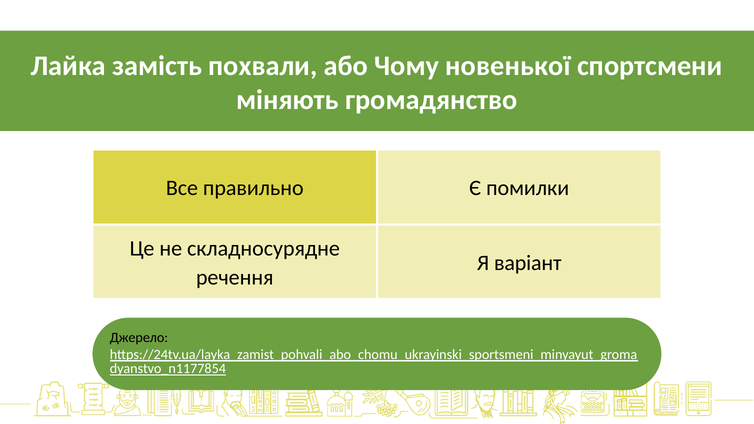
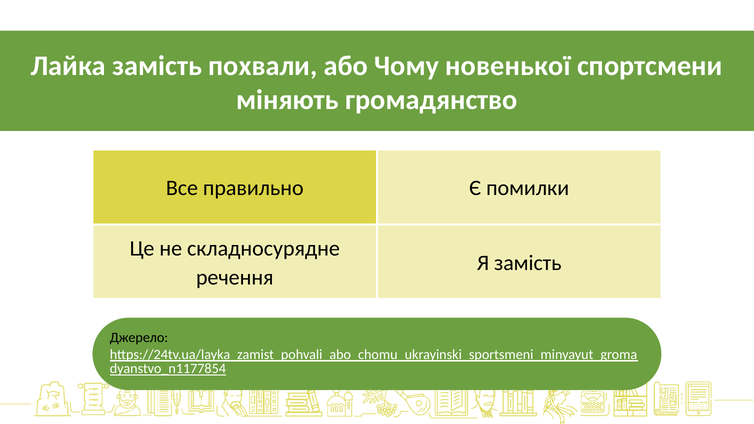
Я варіант: варіант -> замість (528, 263)
